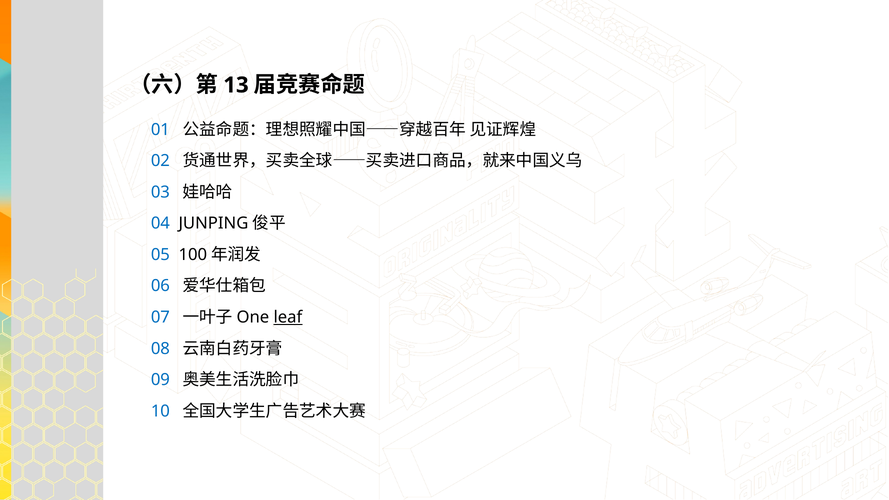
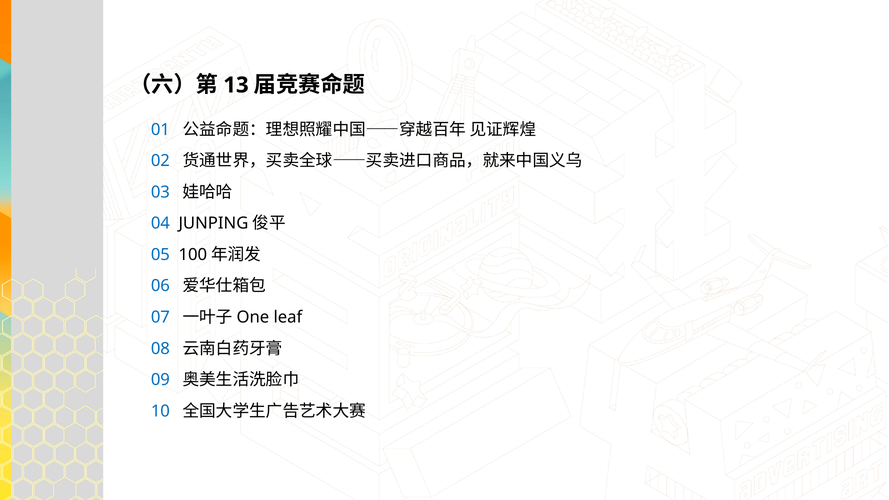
leaf underline: present -> none (288, 317)
